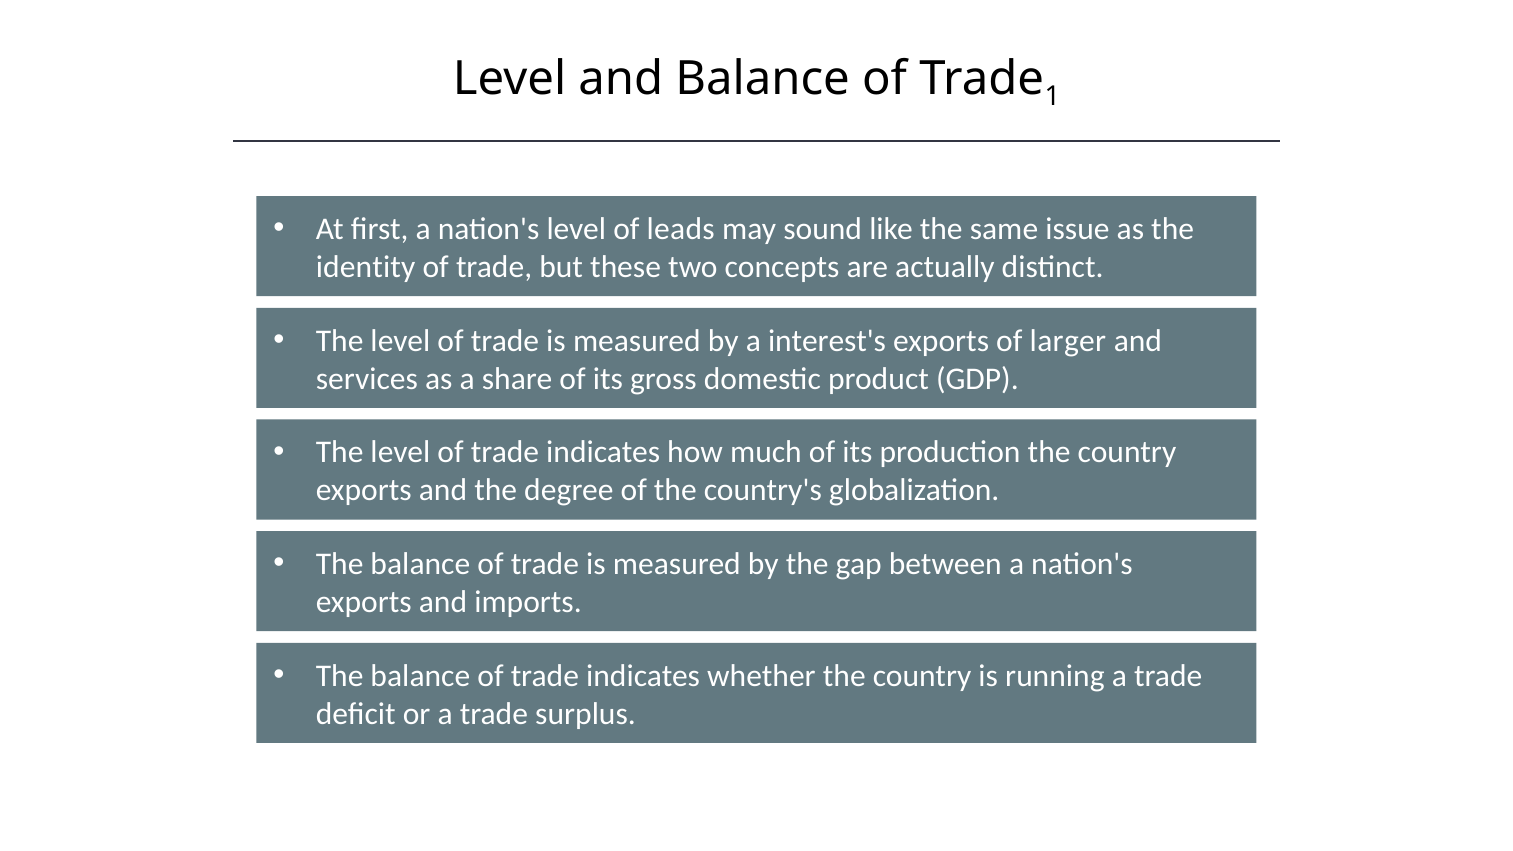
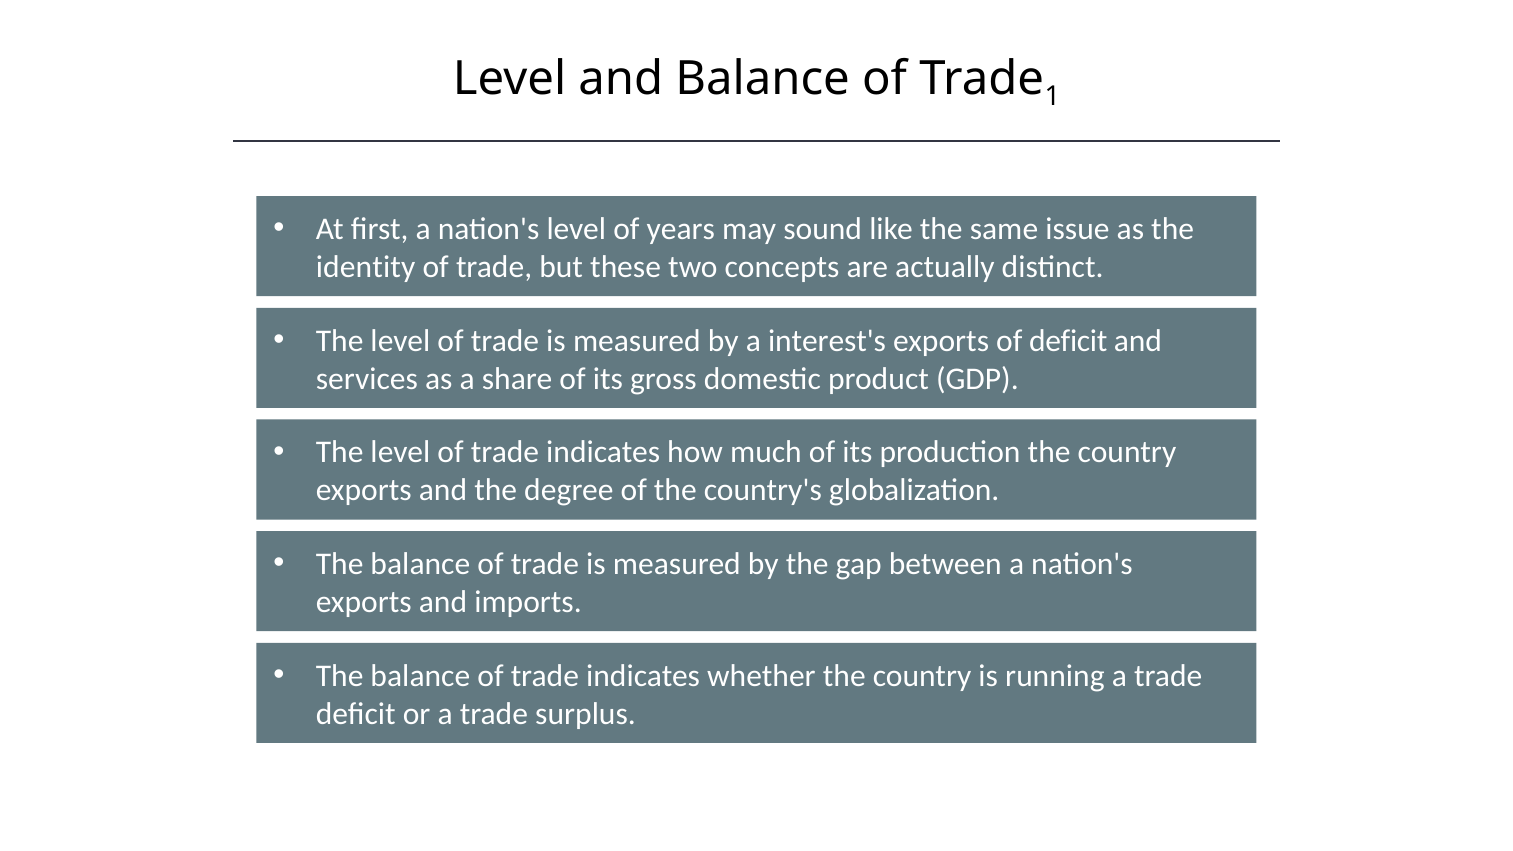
leads: leads -> years (681, 229)
of larger: larger -> deficit (1068, 341)
